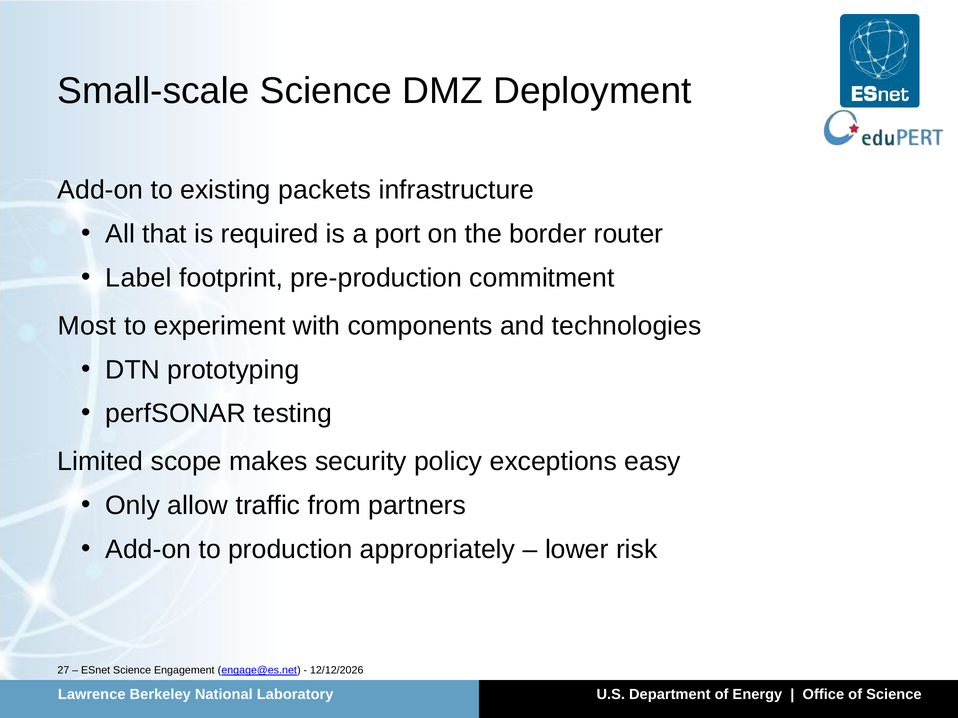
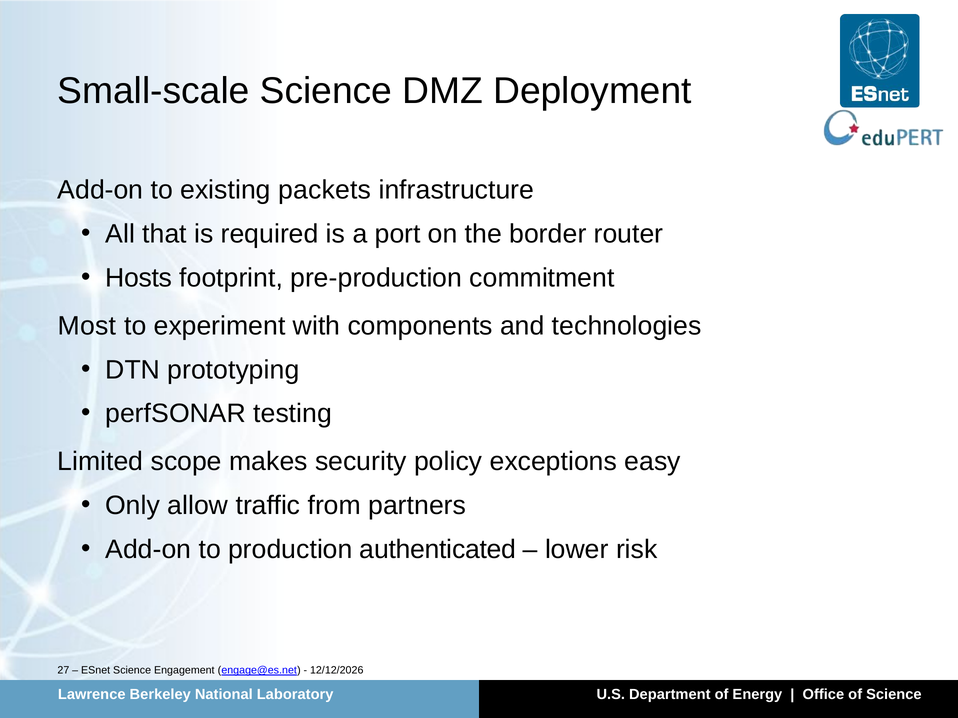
Label: Label -> Hosts (139, 278)
appropriately: appropriately -> authenticated (438, 550)
